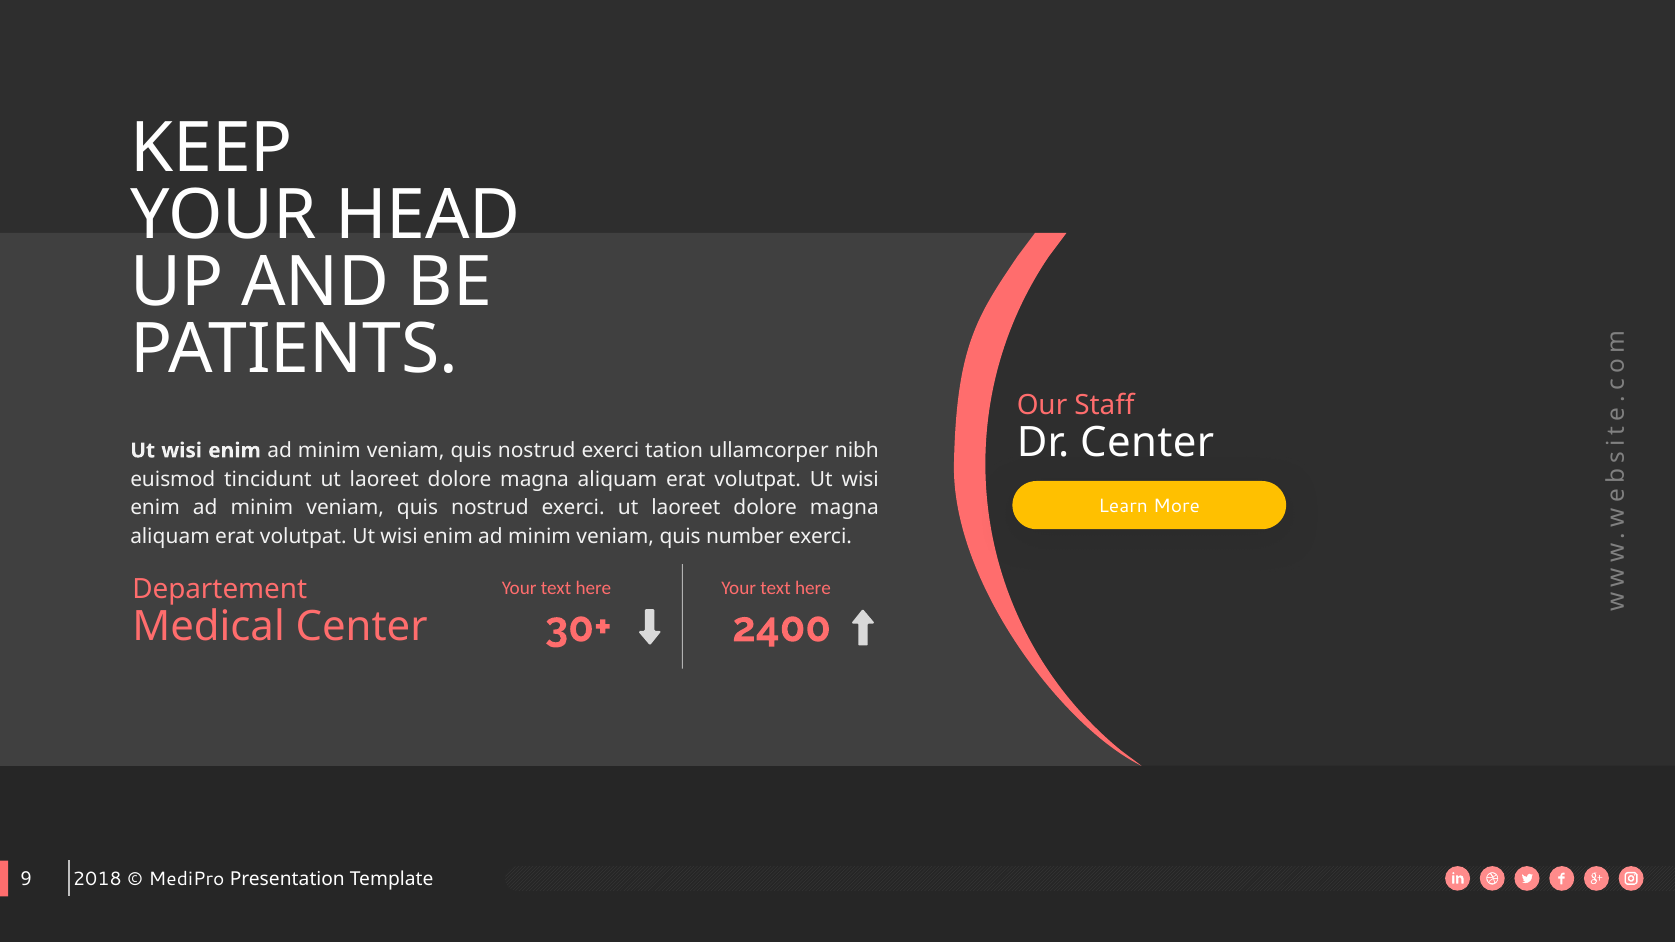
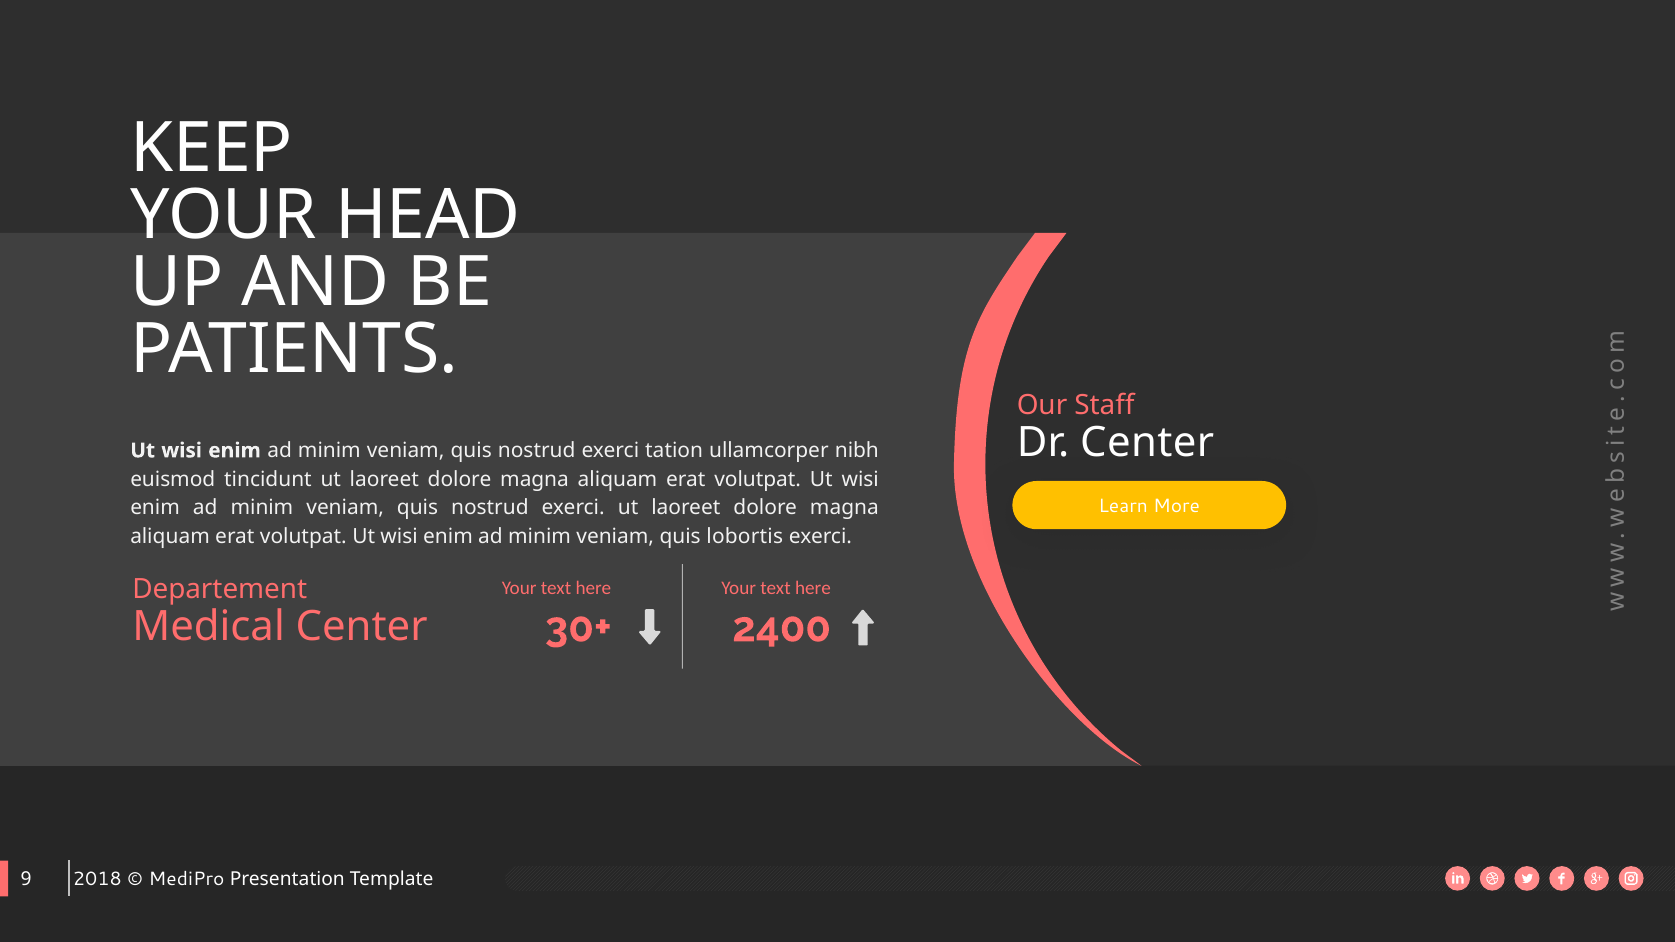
number: number -> lobortis (745, 537)
